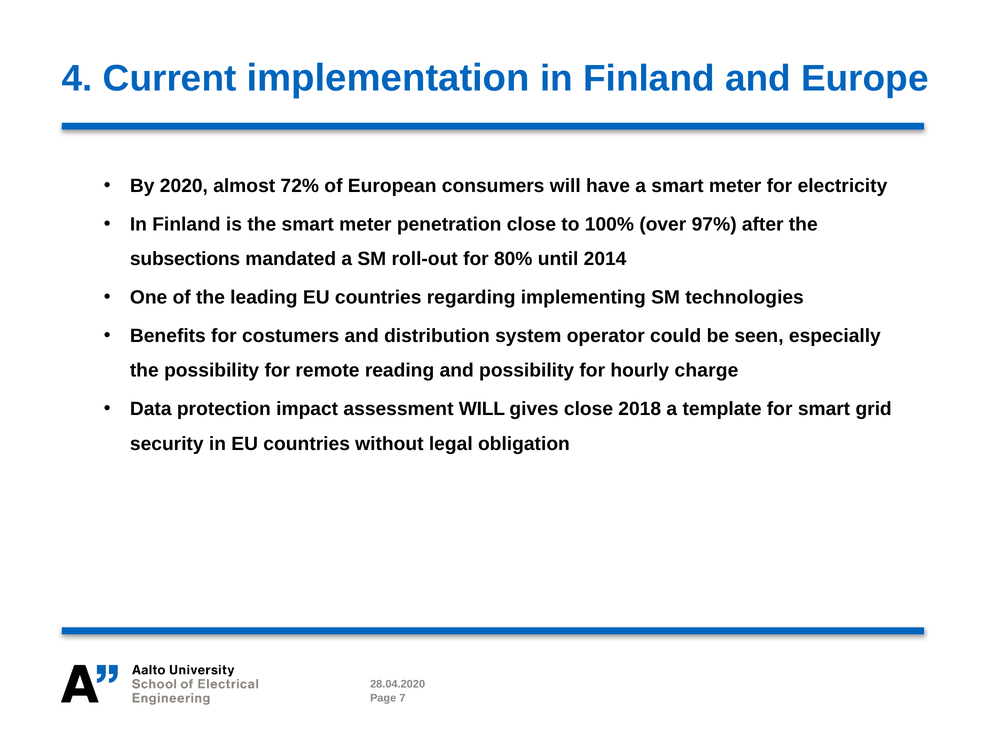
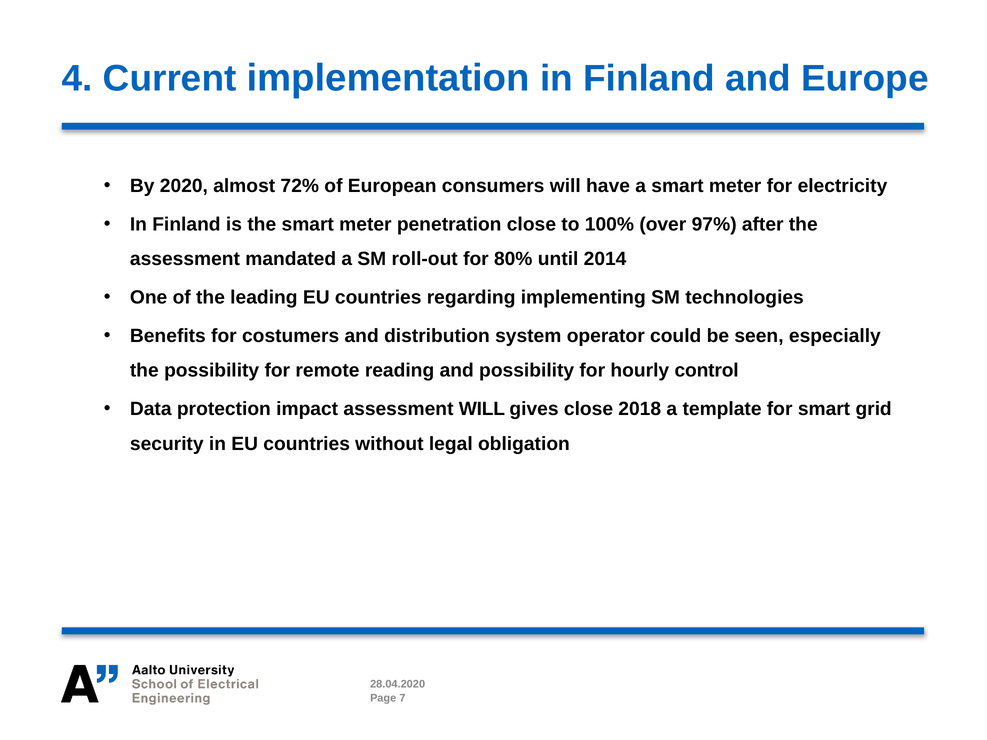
subsections: subsections -> assessment (185, 259)
charge: charge -> control (707, 371)
